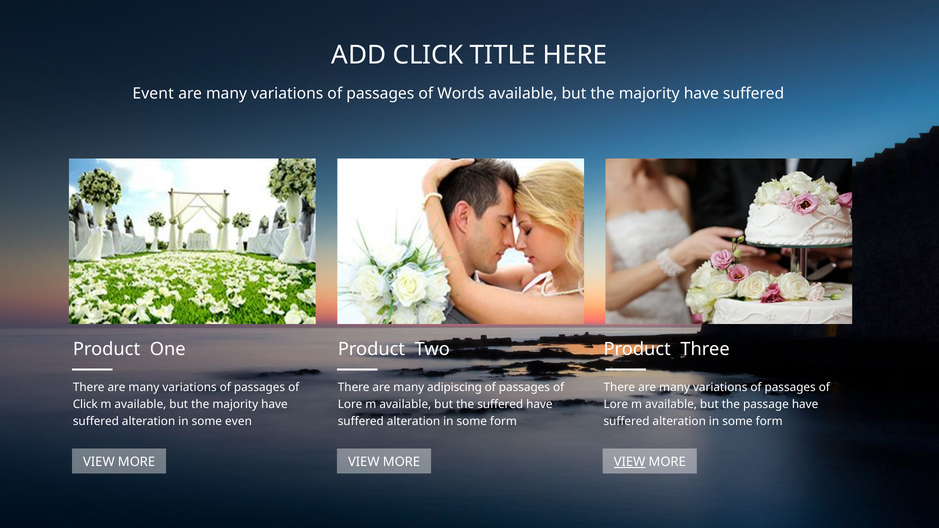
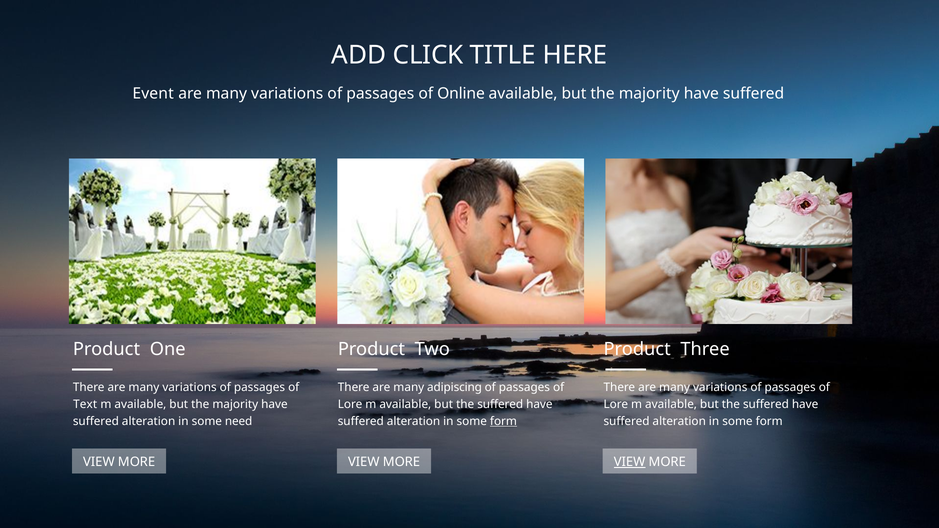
Words: Words -> Online (461, 94)
Click: Click -> Text (85, 405)
passage: passage -> suffered (766, 405)
even: even -> need (239, 421)
form underline: none -> present (503, 421)
